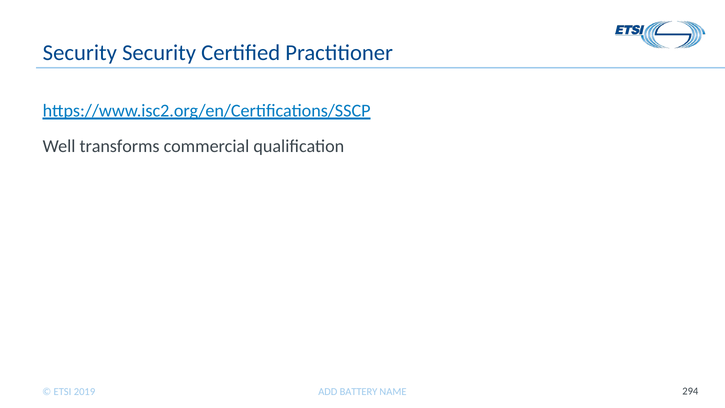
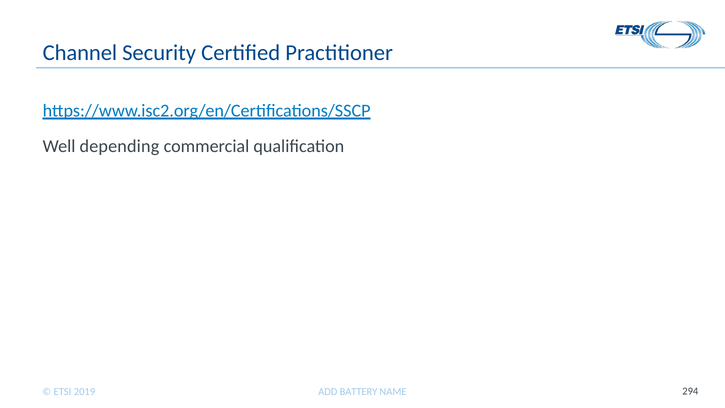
Security: Security -> Channel (80, 53)
transforms: transforms -> depending (119, 146)
